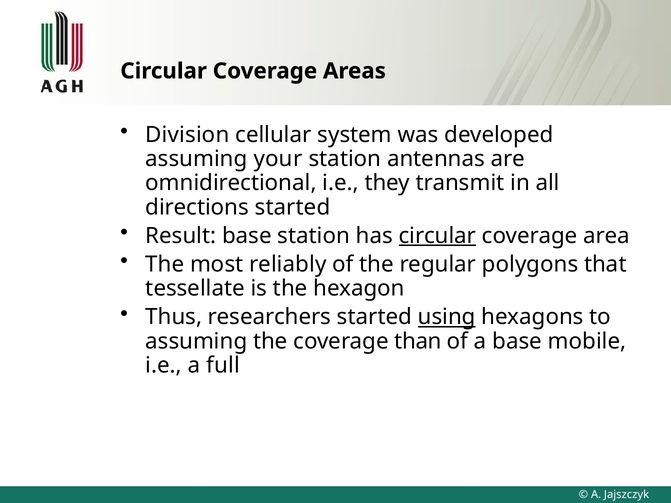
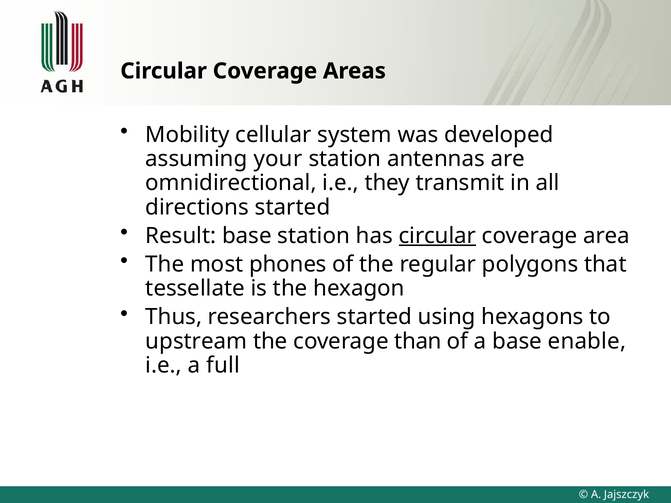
Division: Division -> Mobility (187, 135)
reliably: reliably -> phones (288, 264)
using underline: present -> none (447, 317)
assuming: assuming -> upstream (196, 341)
mobile: mobile -> enable (587, 341)
